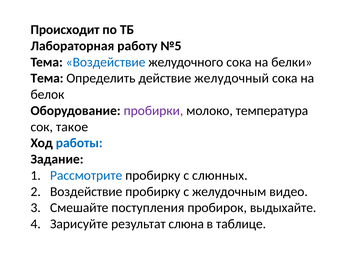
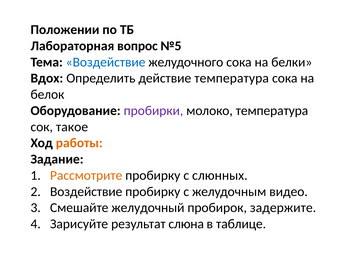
Происходит: Происходит -> Положении (65, 30)
работу: работу -> вопрос (137, 46)
Тема: Тема -> Вдох (47, 78)
действие желудочный: желудочный -> температура (232, 78)
работы colour: blue -> orange (79, 143)
Рассмотрите colour: blue -> orange (86, 176)
поступления: поступления -> желудочный (148, 208)
выдыхайте: выдыхайте -> задержите (283, 208)
